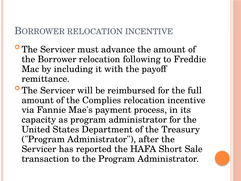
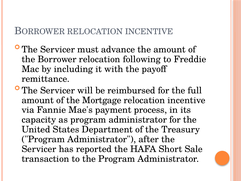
Complies: Complies -> Mortgage (102, 100)
